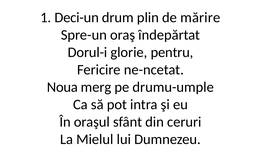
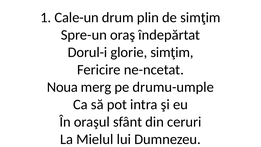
Deci-un: Deci-un -> Cale-un (77, 17)
de mărire: mărire -> simţim (200, 17)
glorie pentru: pentru -> simţim (172, 52)
